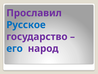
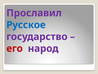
его colour: blue -> red (15, 48)
